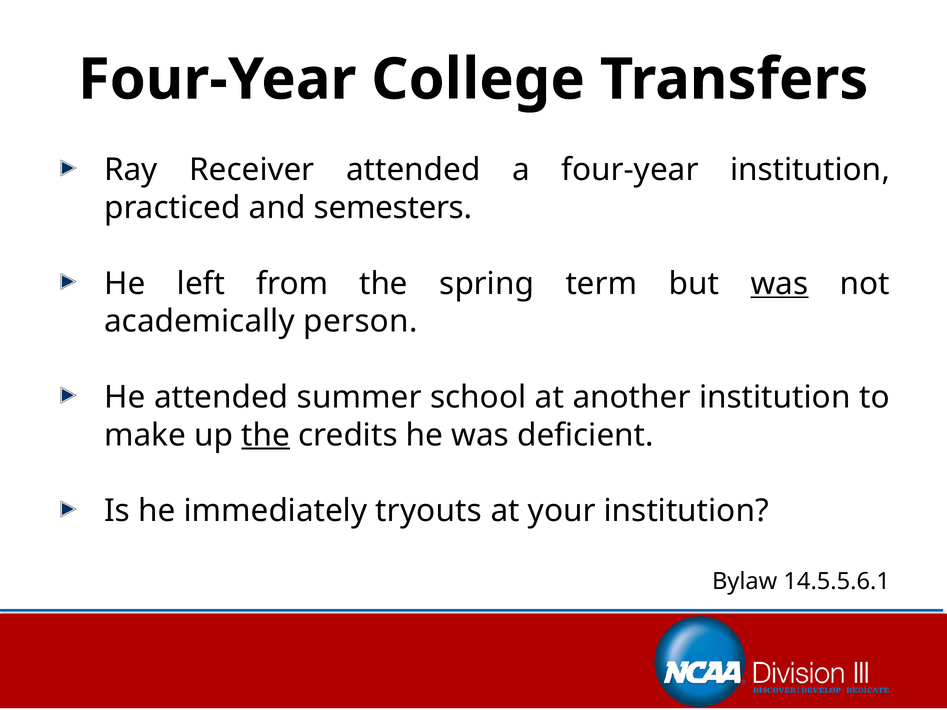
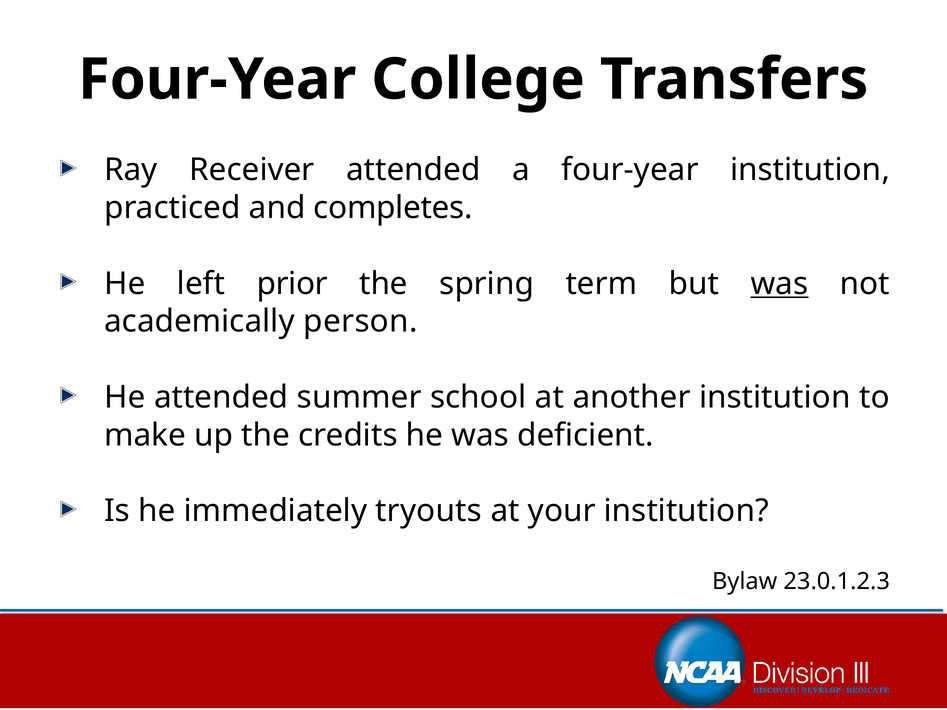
semesters: semesters -> completes (393, 208)
from: from -> prior (292, 284)
the underline: present -> none (266, 435)
14.5.5.6.1: 14.5.5.6.1 -> 23.0.1.2.3 (837, 581)
